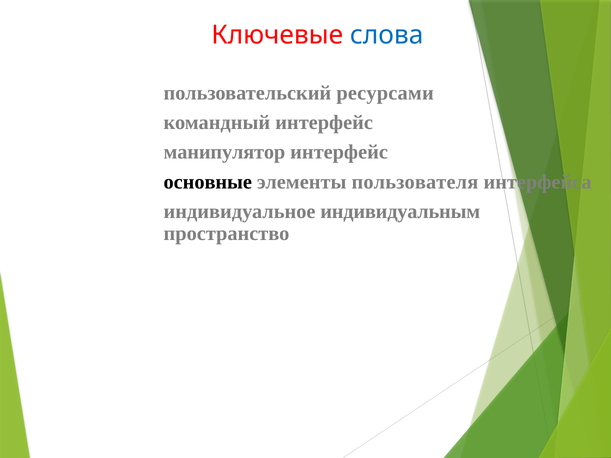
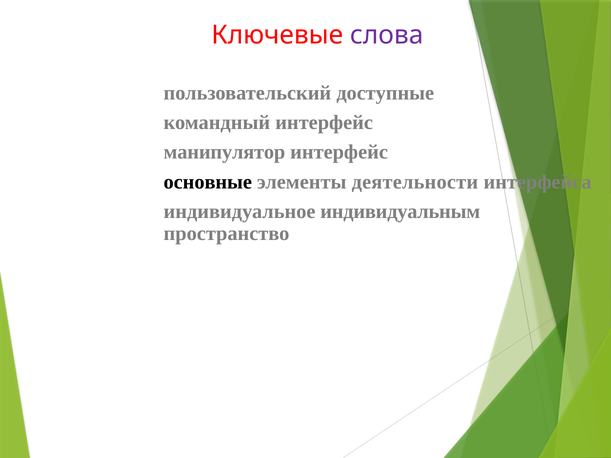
слова colour: blue -> purple (387, 35)
ресурсами: ресурсами -> доступные (385, 93)
пользователя: пользователя -> деятельности (415, 182)
